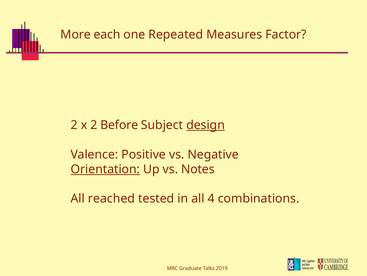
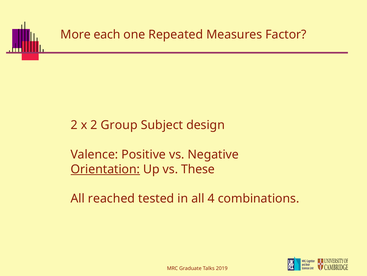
Before: Before -> Group (119, 125)
design underline: present -> none (206, 125)
Notes: Notes -> These (198, 169)
